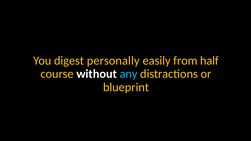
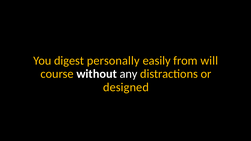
half: half -> will (209, 61)
any colour: light blue -> white (129, 74)
blueprint: blueprint -> designed (126, 87)
